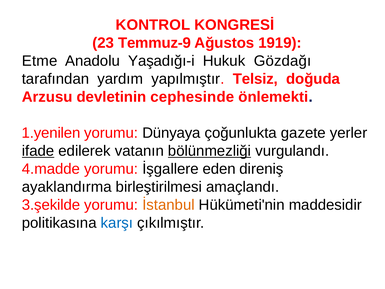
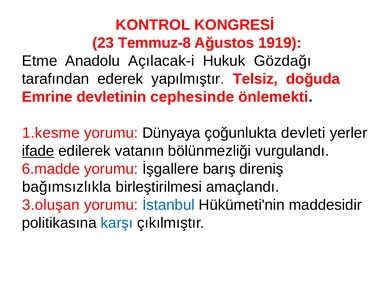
Temmuz-9: Temmuz-9 -> Temmuz-8 (155, 43)
Yaşadığı-i: Yaşadığı-i -> Açılacak-i (161, 61)
yardım: yardım -> ederek (120, 79)
Arzusu: Arzusu -> Emrine (47, 97)
1.yenilen: 1.yenilen -> 1.kesme (51, 133)
gazete: gazete -> devleti (303, 133)
bölünmezliği underline: present -> none (210, 151)
4.madde: 4.madde -> 6.madde (51, 169)
eden: eden -> barış (219, 169)
ayaklandırma: ayaklandırma -> bağımsızlıkla (67, 187)
3.şekilde: 3.şekilde -> 3.oluşan (51, 205)
İstanbul colour: orange -> blue (168, 205)
